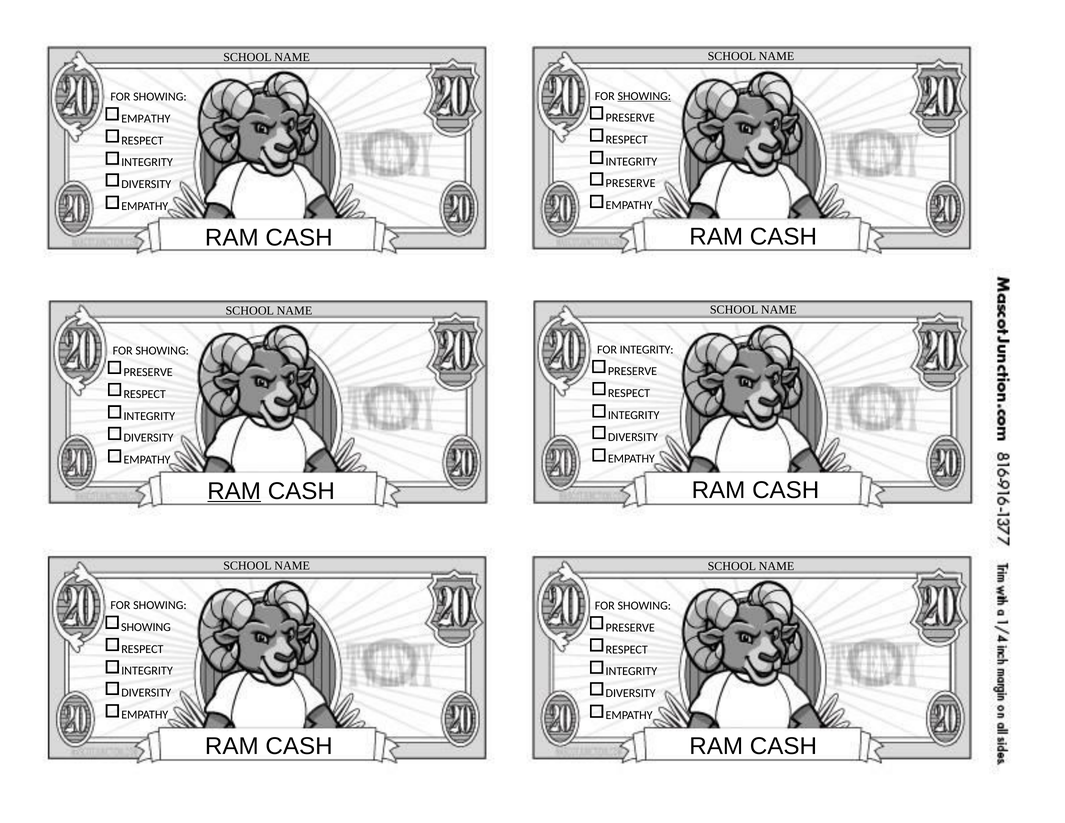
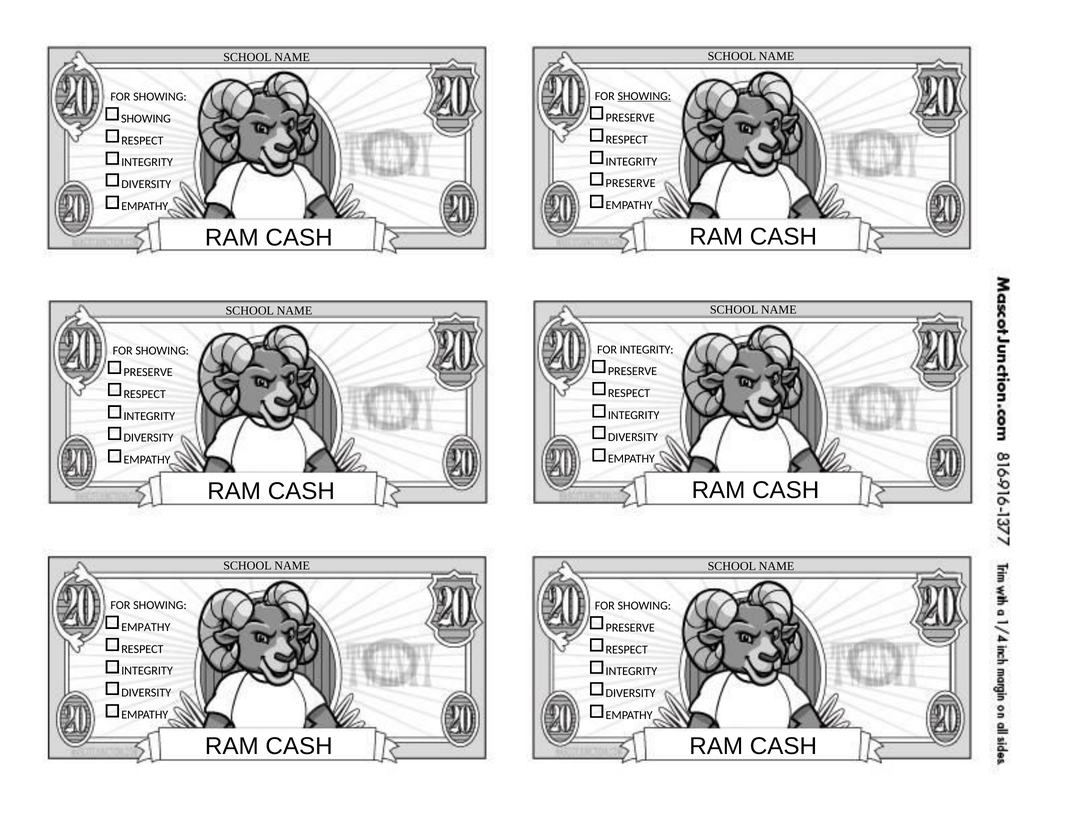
EMPATHY: EMPATHY -> SHOWING (146, 119)
RAM underline: present -> none (234, 491)
SHOWING: SHOWING -> EMPATHY (146, 627)
